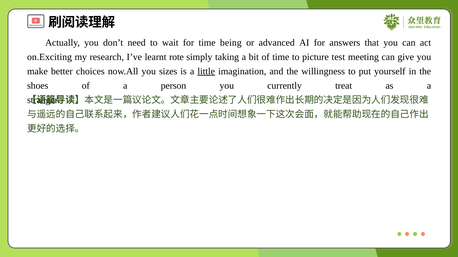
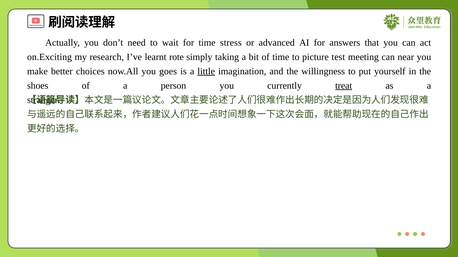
being: being -> stress (231, 43)
give: give -> near (406, 57)
sizes: sizes -> goes (168, 72)
treat underline: none -> present (344, 86)
